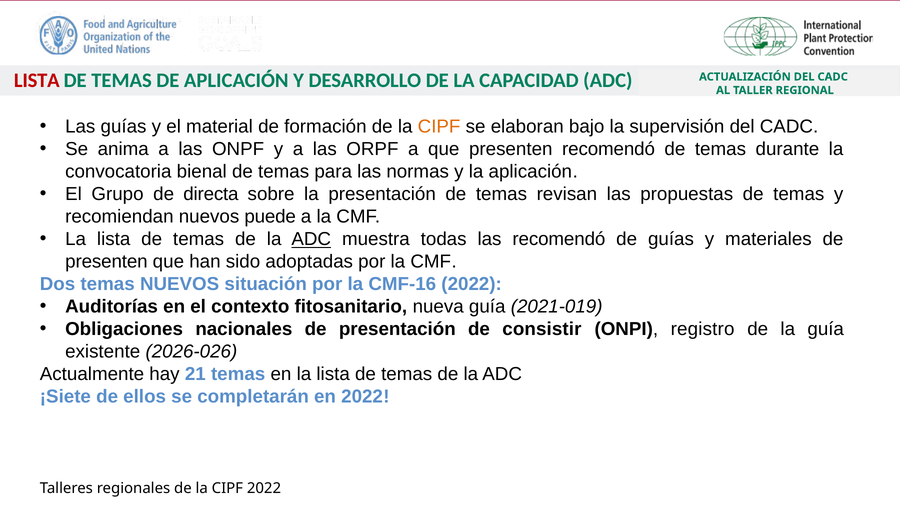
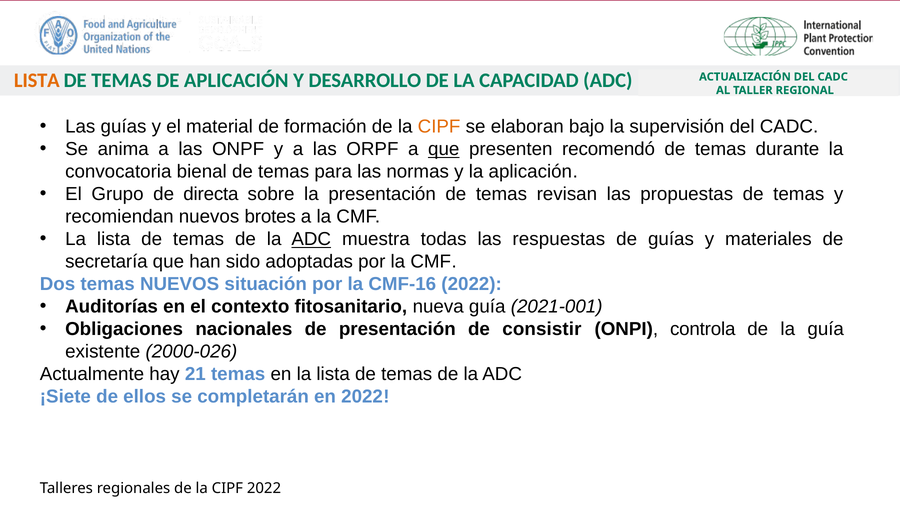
LISTA colour: red -> orange (37, 80)
que underline: none -> present (444, 149)
puede: puede -> brotes (270, 217)
las recomendó: recomendó -> respuestas (559, 239)
presenten: presenten -> secretaría (106, 262)
2021-019: 2021-019 -> 2021-001 (557, 307)
registro: registro -> controla (703, 329)
2026-026: 2026-026 -> 2000-026 (191, 352)
